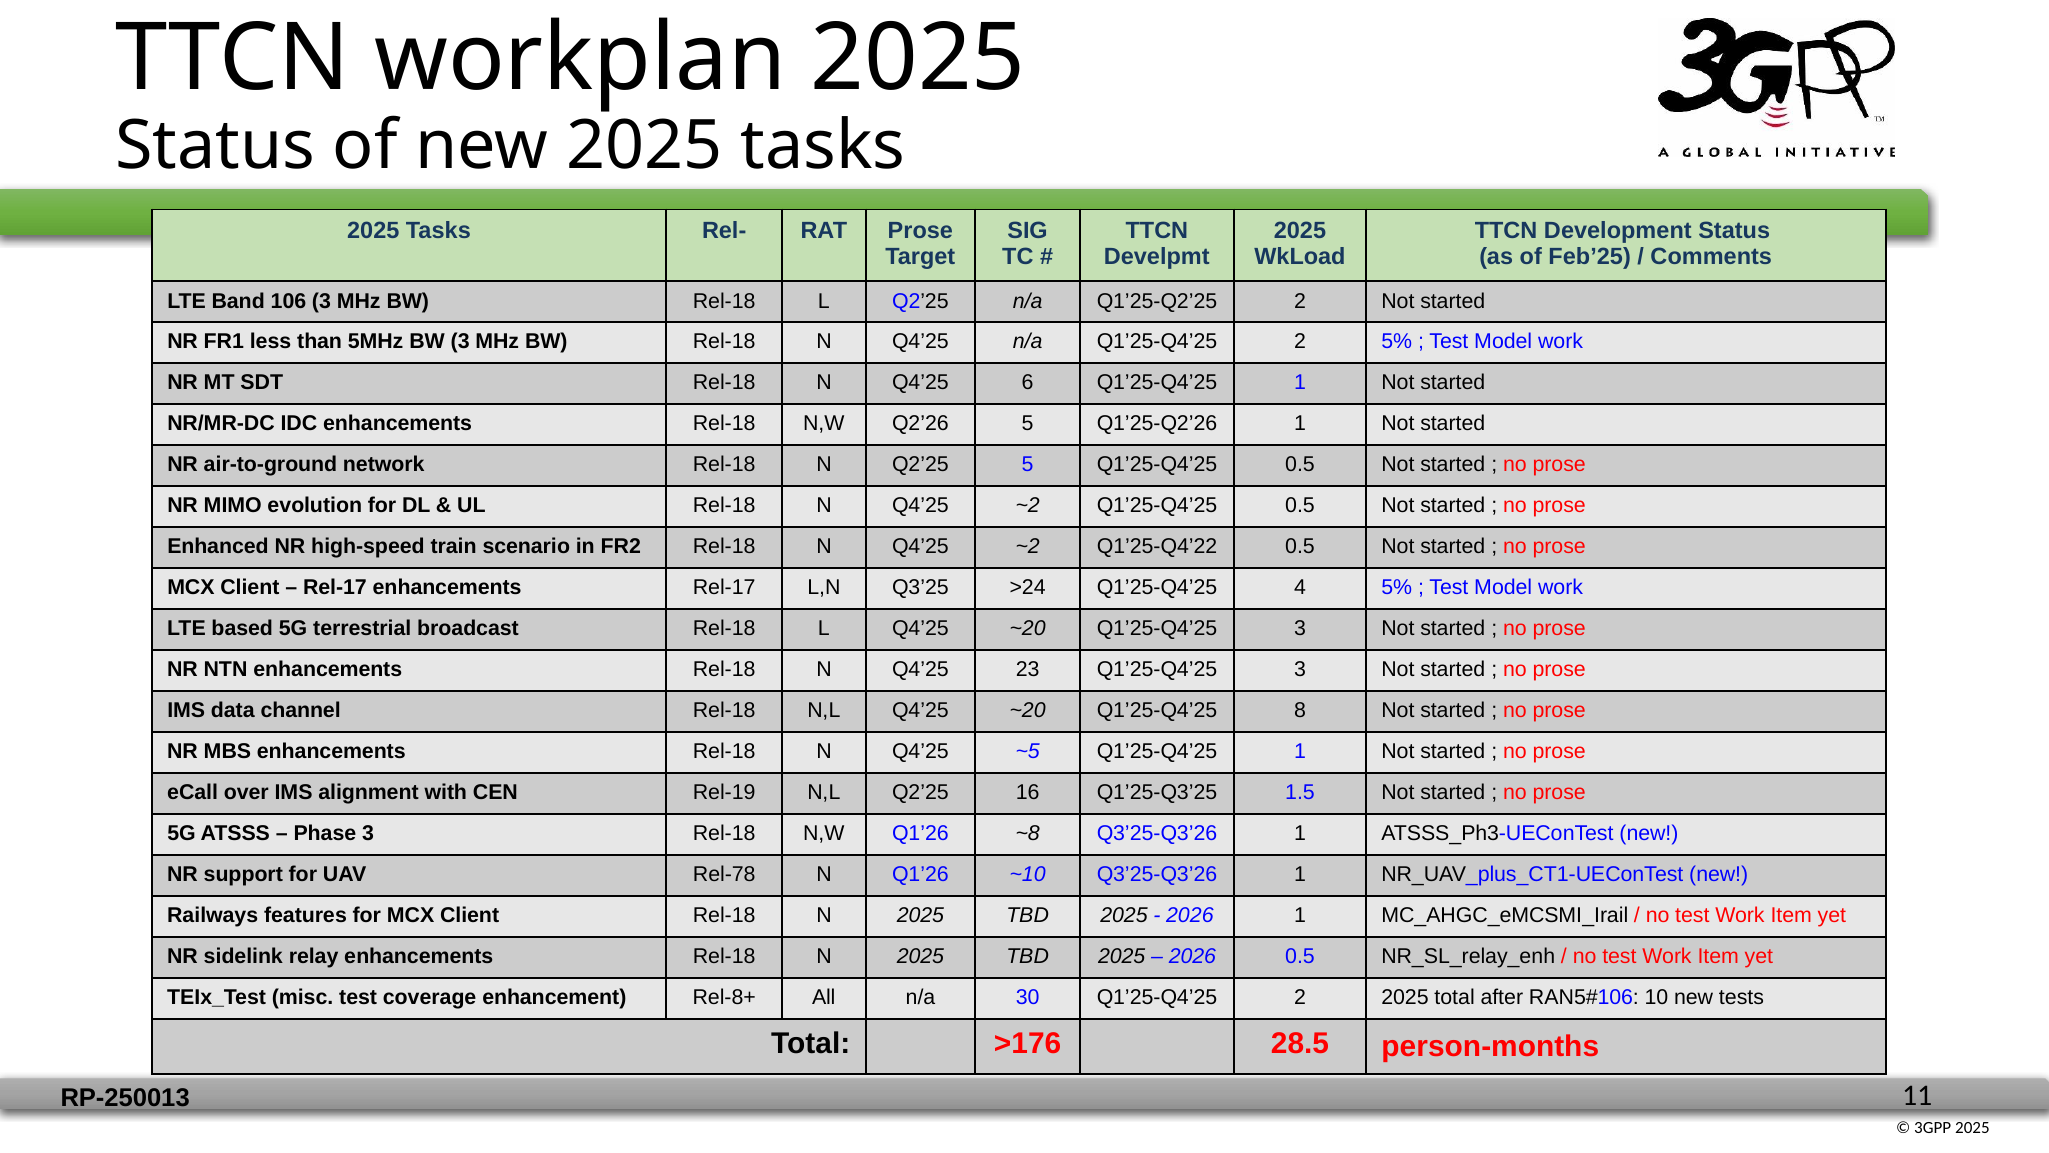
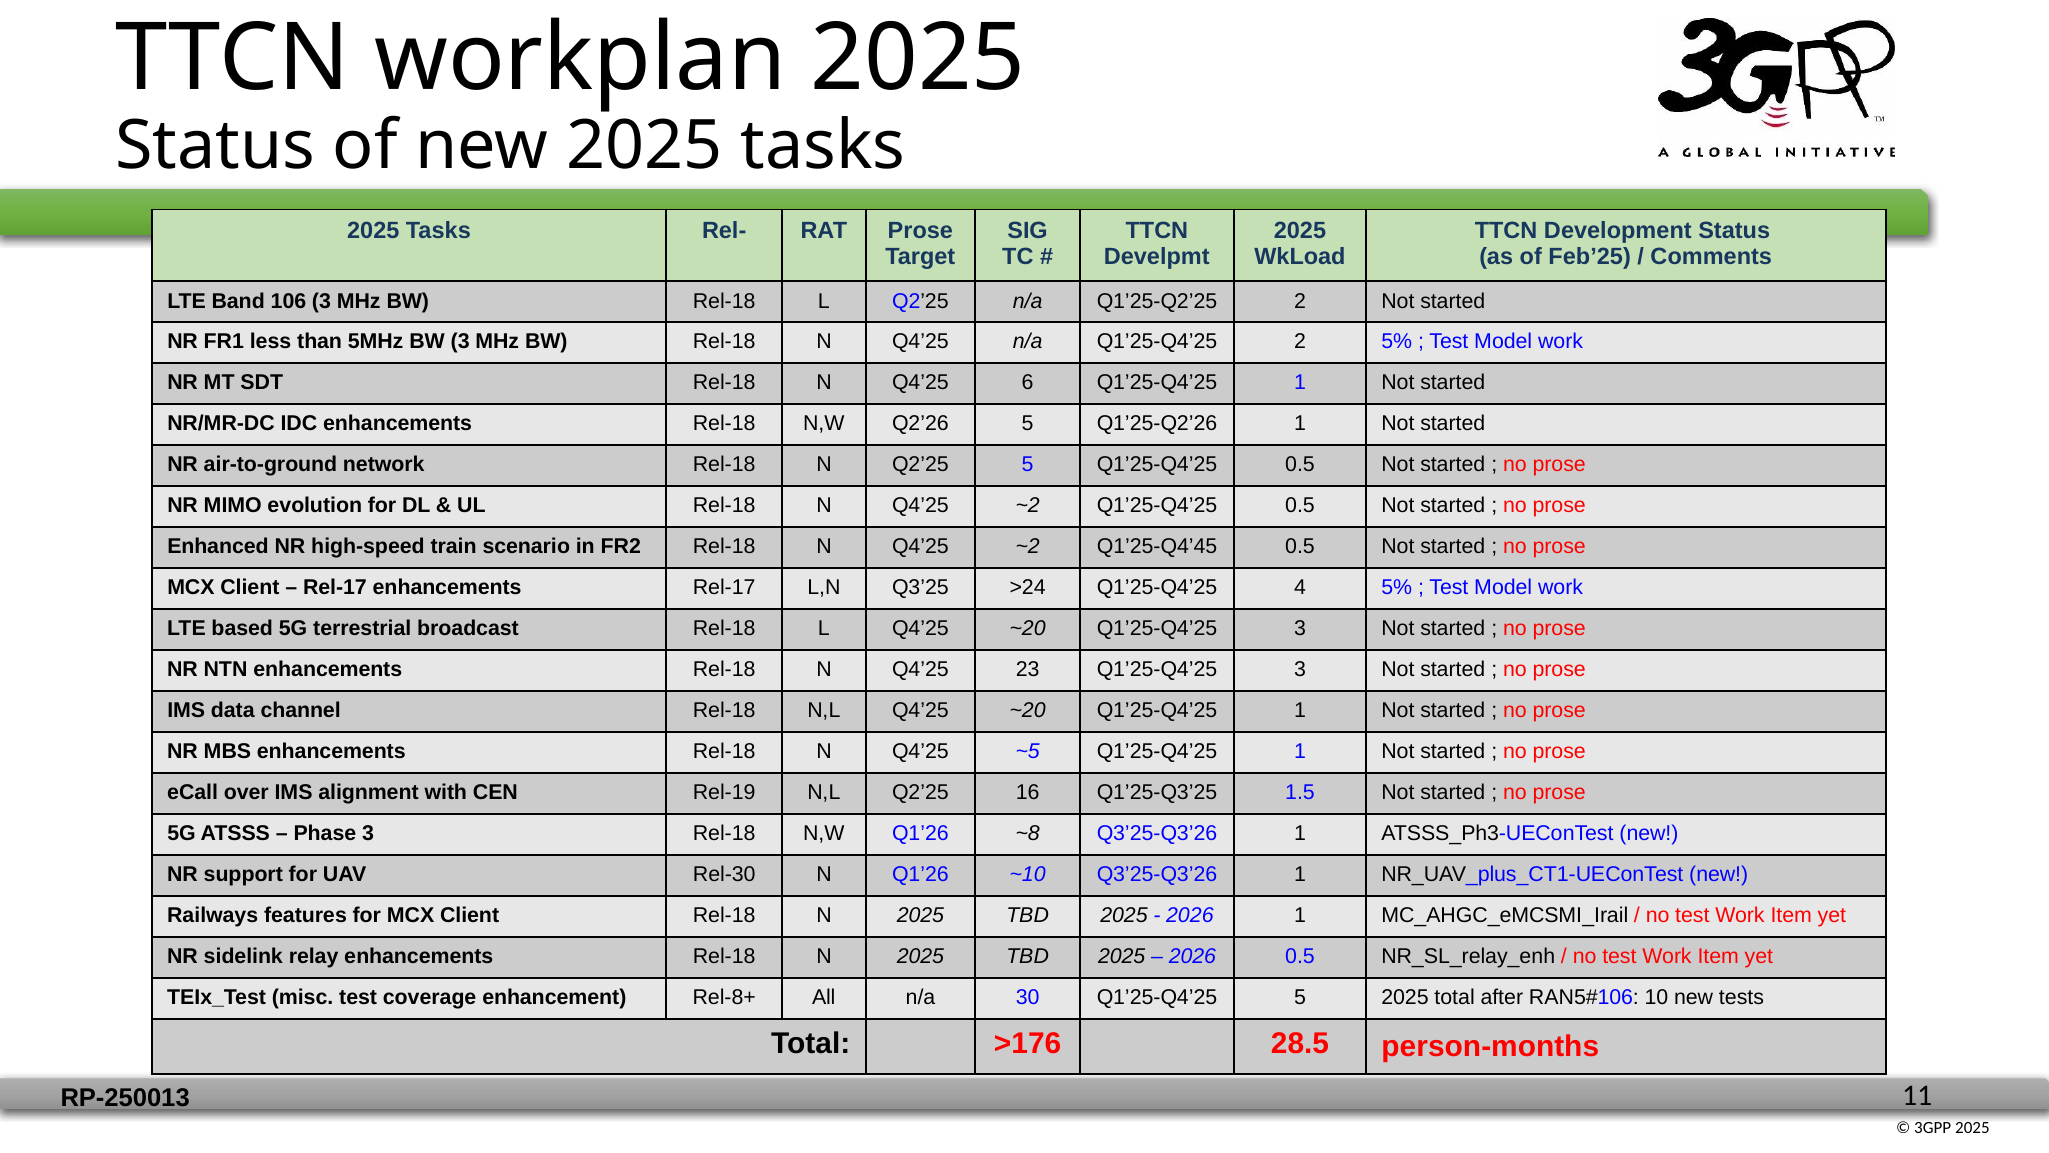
Q1’25-Q4’22: Q1’25-Q4’22 -> Q1’25-Q4’45 (1157, 547)
~20 Q1’25-Q4’25 8: 8 -> 1 (1300, 710)
Rel-78: Rel-78 -> Rel-30 (724, 874)
30 Q1’25-Q4’25 2: 2 -> 5 (1300, 997)
